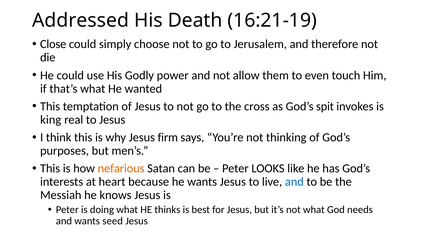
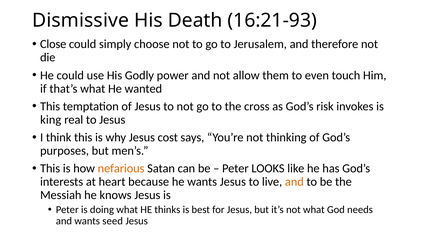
Addressed: Addressed -> Dismissive (81, 20)
16:21-19: 16:21-19 -> 16:21-93 (272, 20)
spit: spit -> risk (325, 106)
firm: firm -> cost (168, 137)
and colour: blue -> orange (294, 181)
